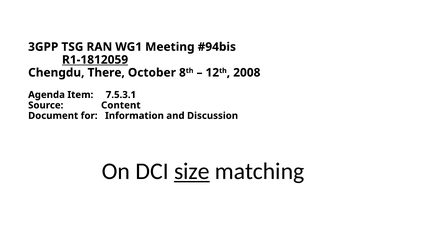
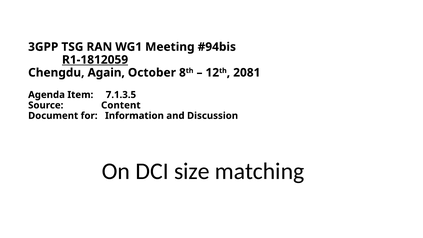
There: There -> Again (106, 73)
2008: 2008 -> 2081 (247, 73)
7.5.3.1: 7.5.3.1 -> 7.1.3.5 (121, 95)
size underline: present -> none (192, 171)
